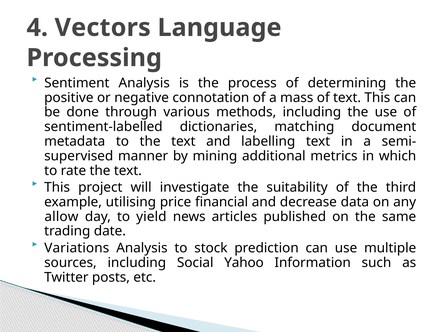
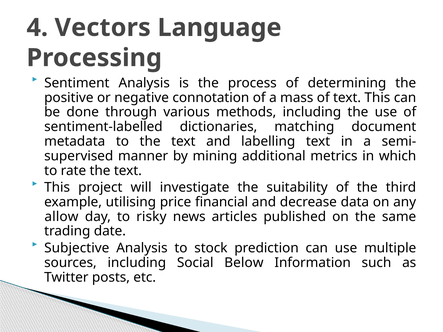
yield: yield -> risky (151, 217)
Variations: Variations -> Subjective (77, 248)
Yahoo: Yahoo -> Below (244, 263)
